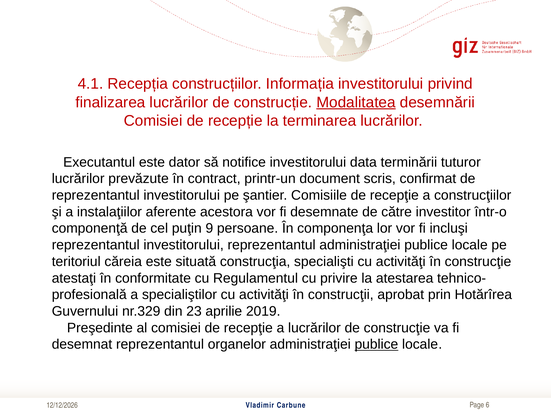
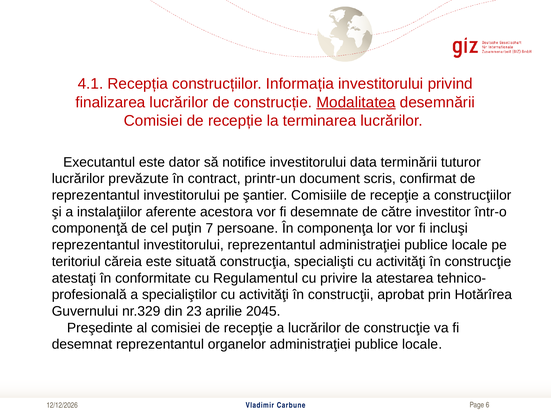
9: 9 -> 7 (209, 228)
2019: 2019 -> 2045 (263, 311)
publice underline: present -> none (376, 344)
